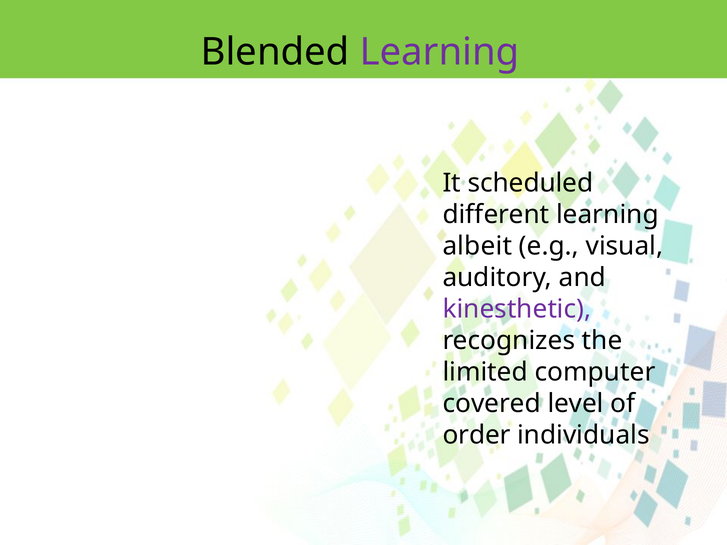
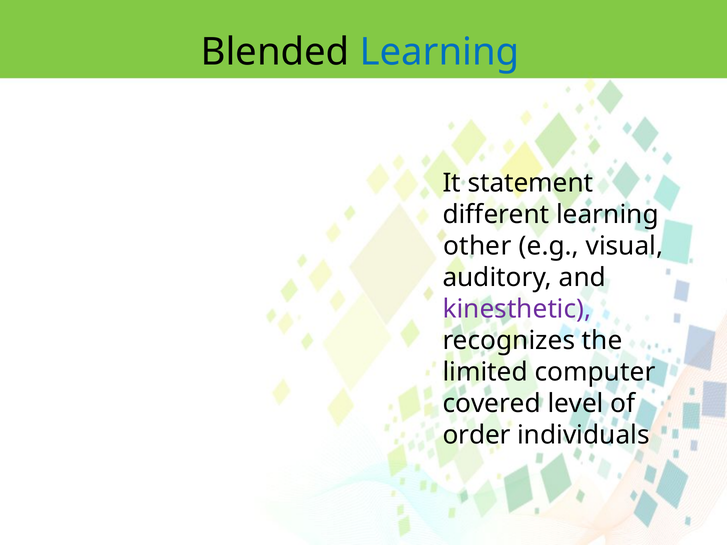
Learning colour: purple -> blue (440, 52)
scheduled: scheduled -> statement (531, 183)
albeit: albeit -> other (477, 246)
